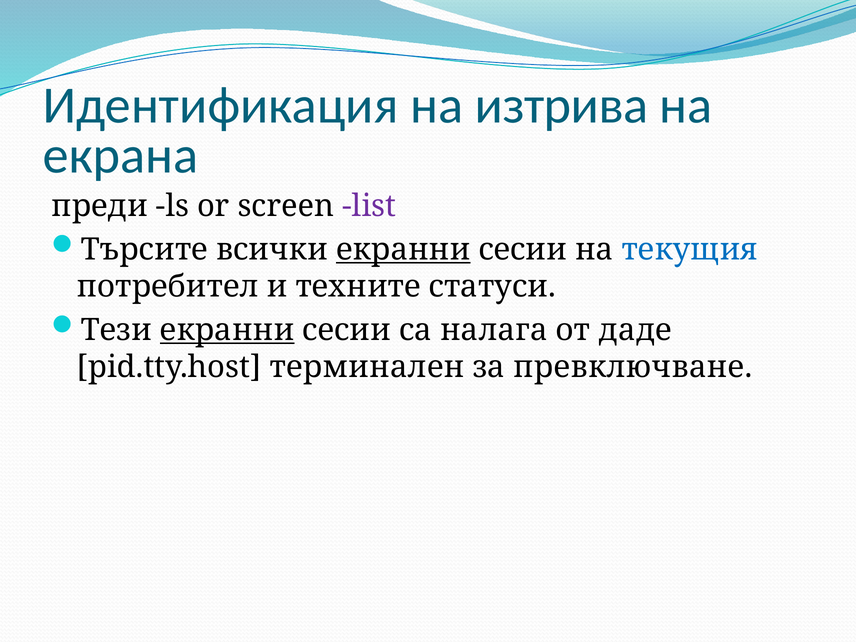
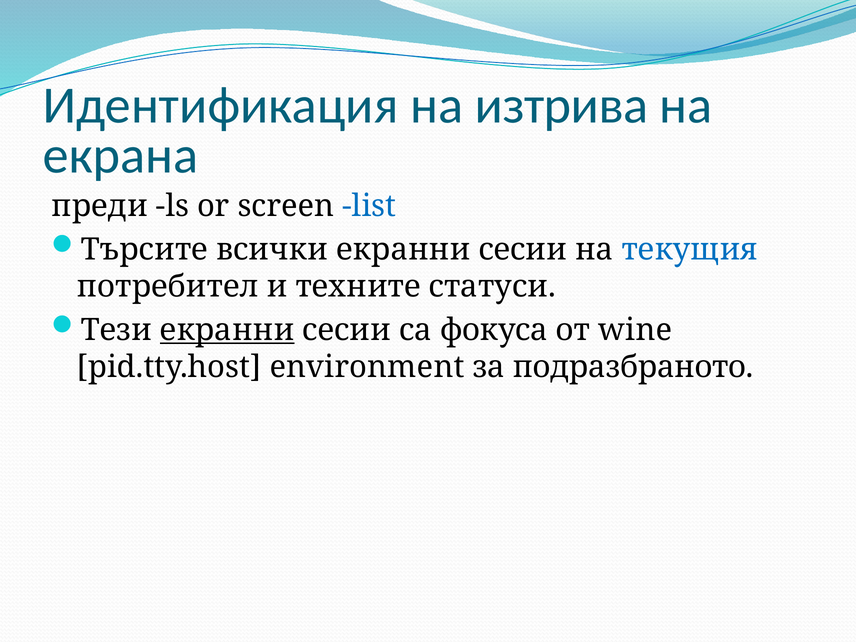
list colour: purple -> blue (369, 206)
екранни underline: present -> none (403, 250)
налага: налага -> фокуса (494, 330)
даде: даде -> wine (635, 330)
терминален: терминален -> environment (367, 367)
превключване: превключване -> подразбраното (633, 367)
